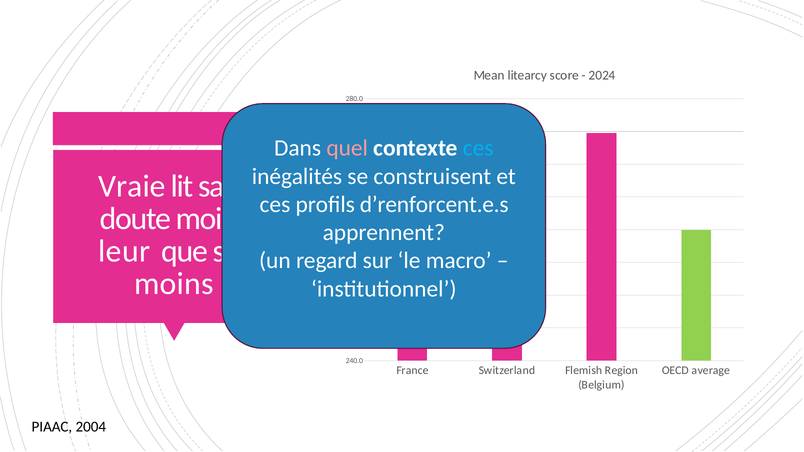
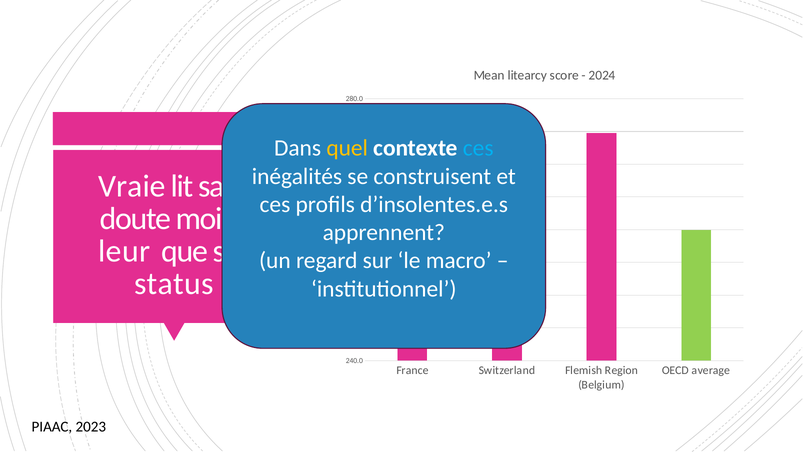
quel colour: pink -> yellow (347, 148)
d’renforcent.e.s: d’renforcent.e.s -> d’insolentes.e.s (434, 205)
moins: moins -> status (174, 284)
2004: 2004 -> 2023 (91, 427)
